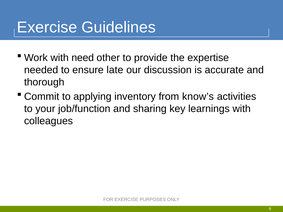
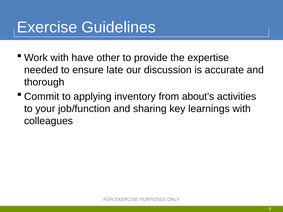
need: need -> have (83, 58)
know’s: know’s -> about’s (198, 97)
